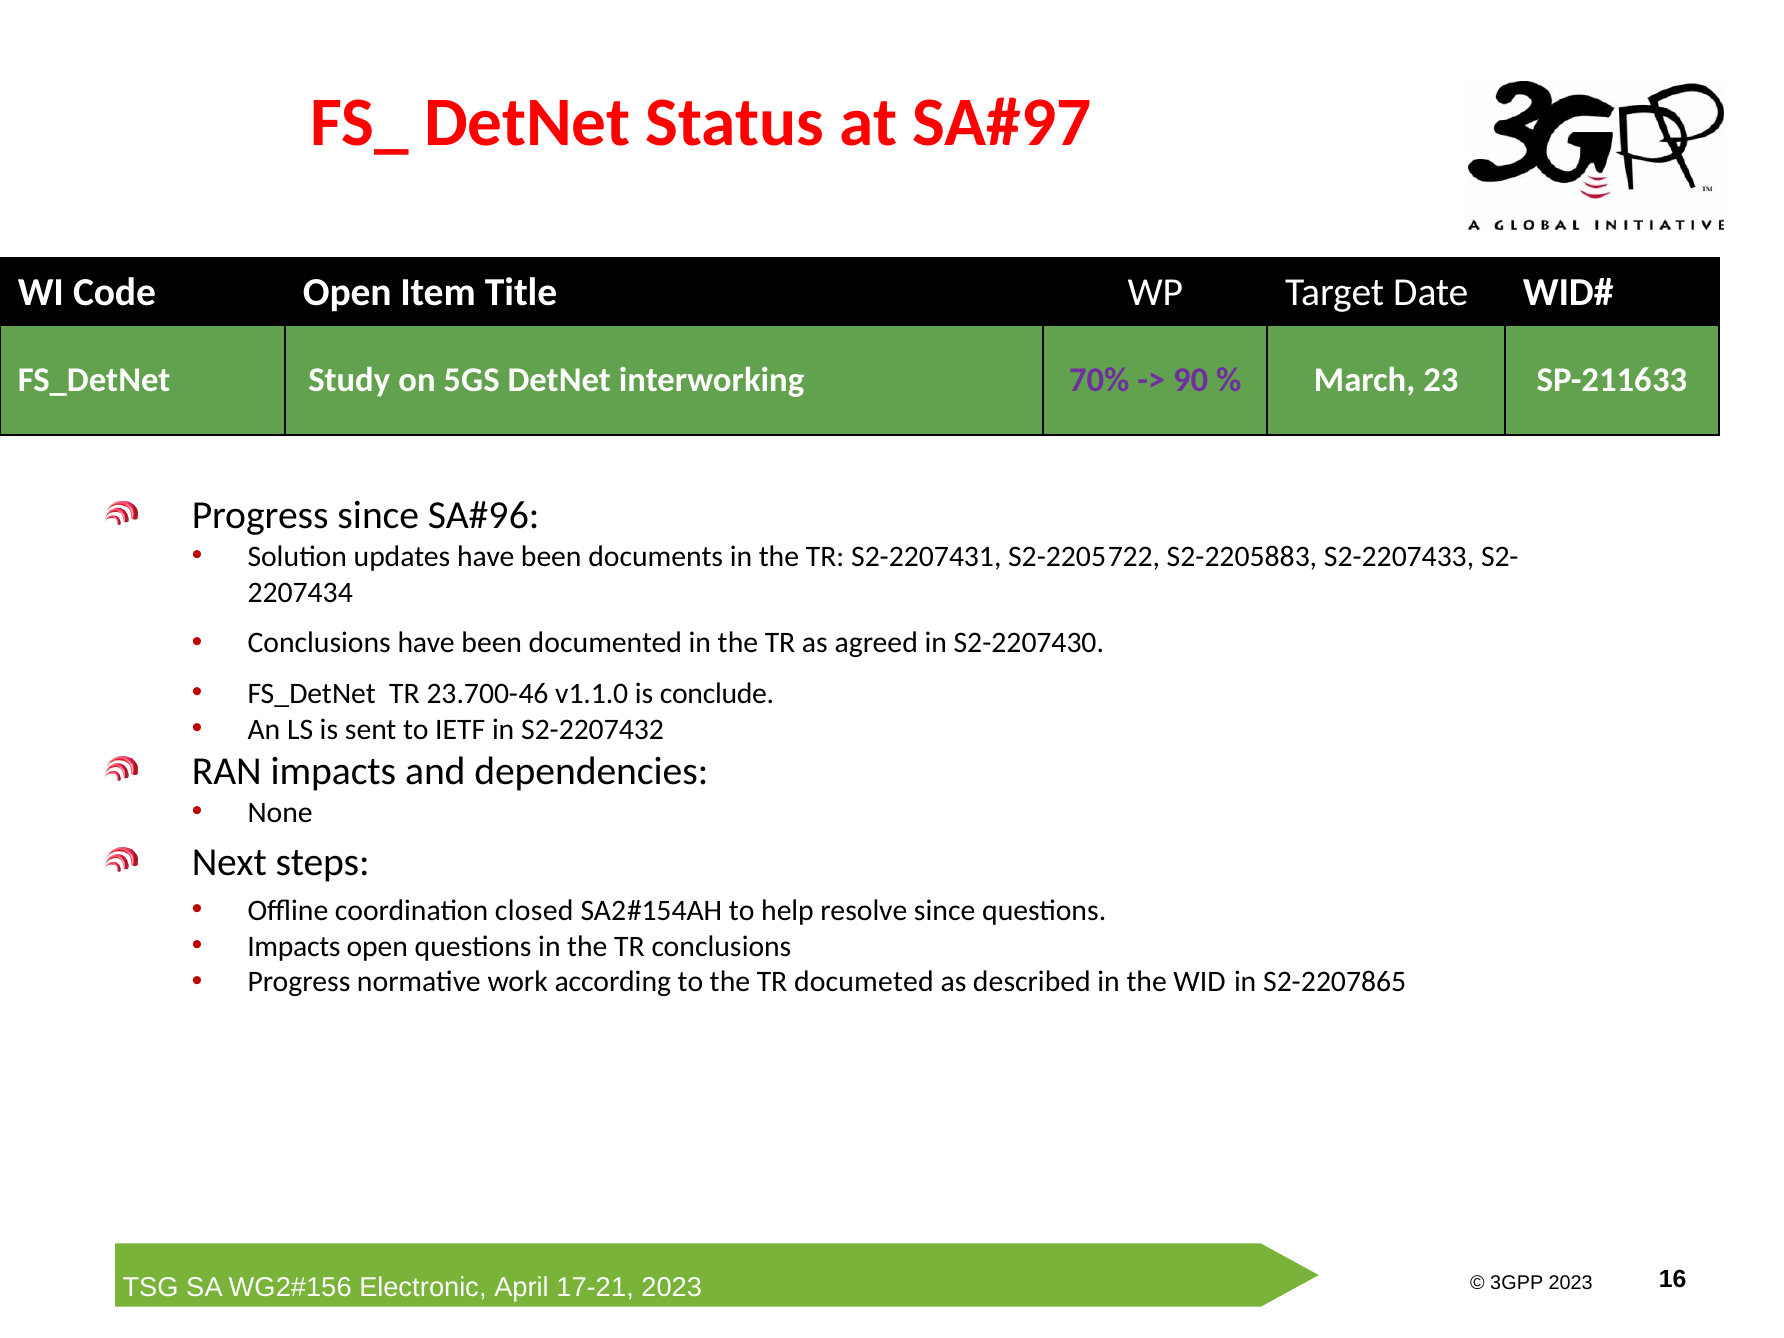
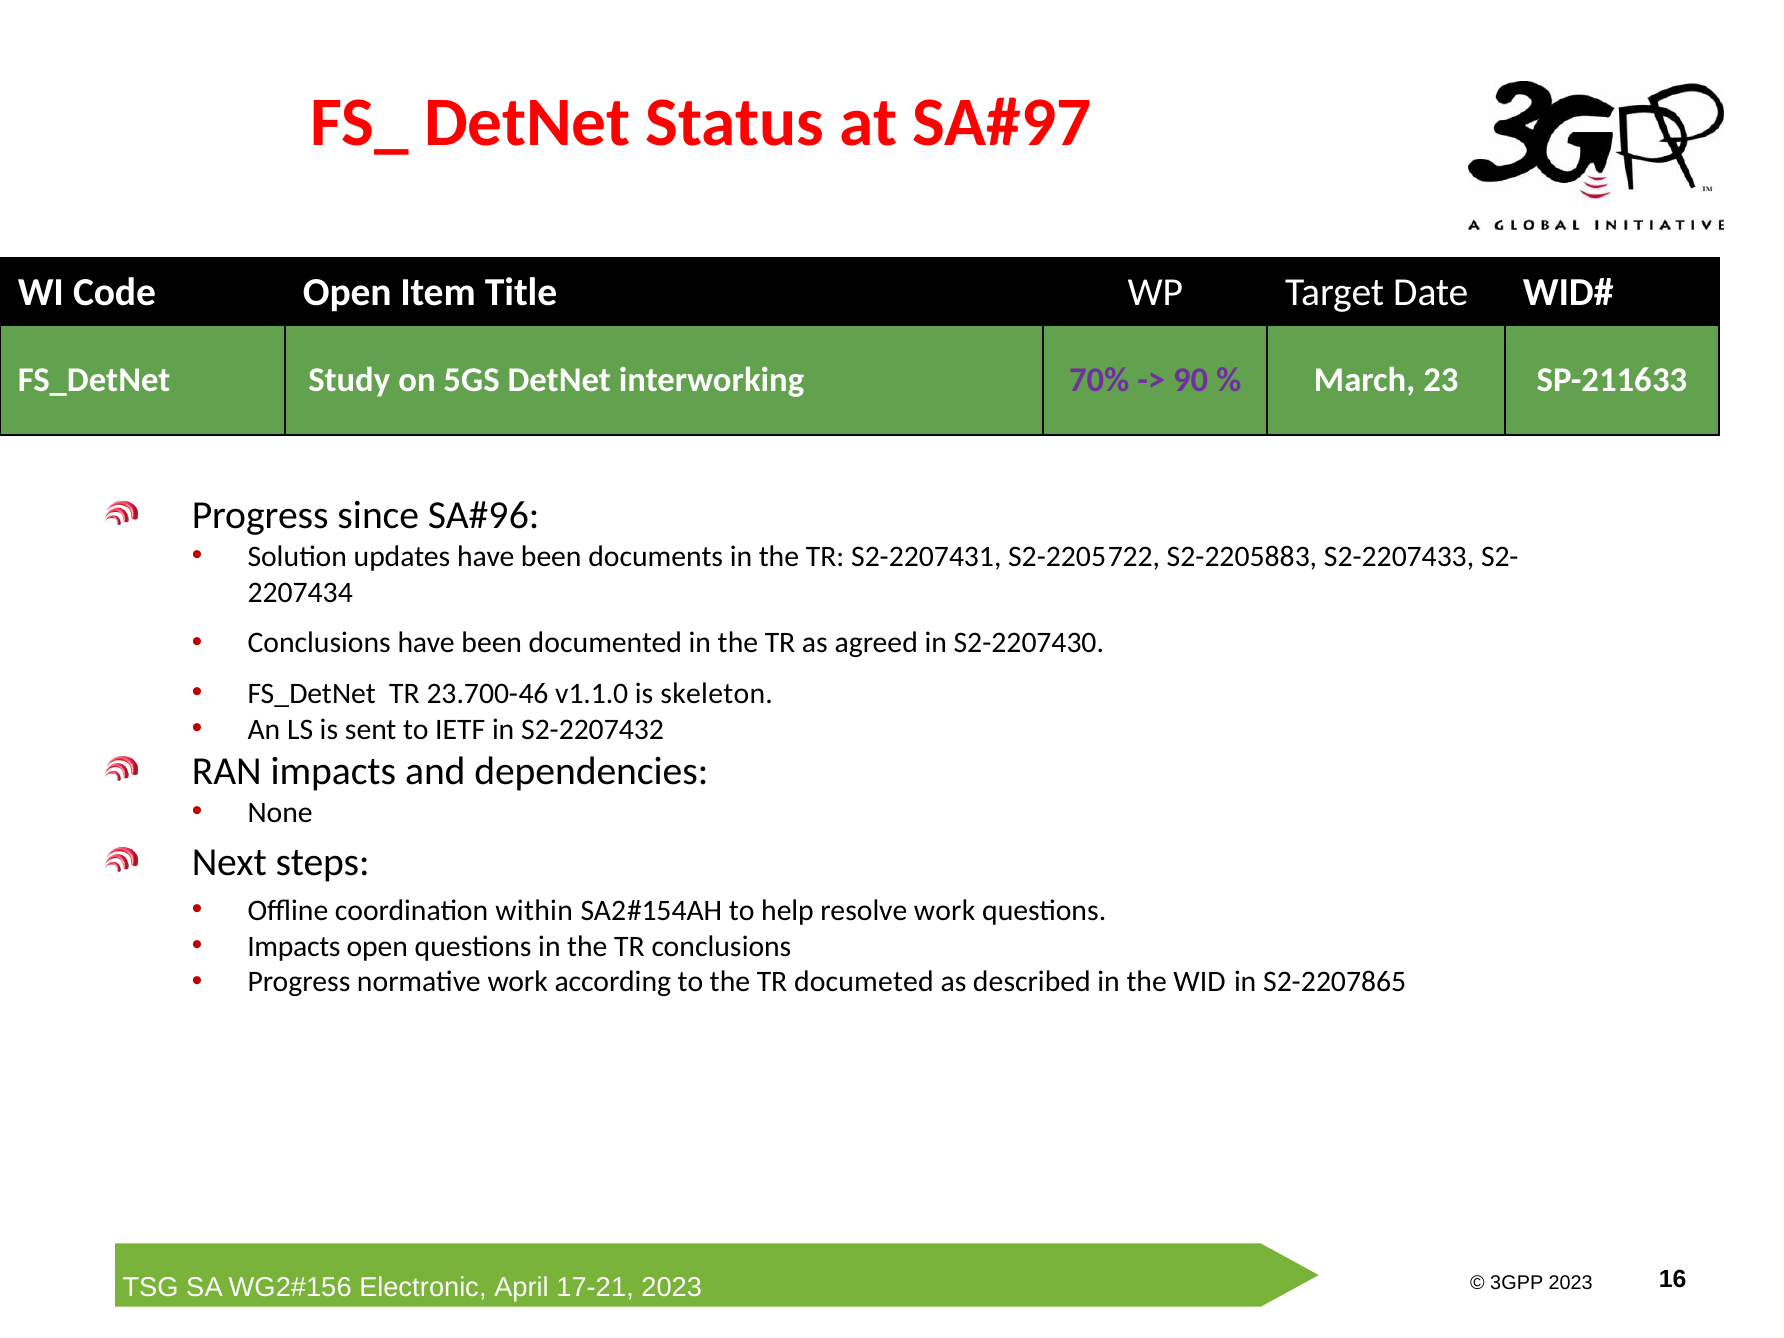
conclude: conclude -> skeleton (717, 694)
closed: closed -> within (534, 911)
resolve since: since -> work (945, 911)
